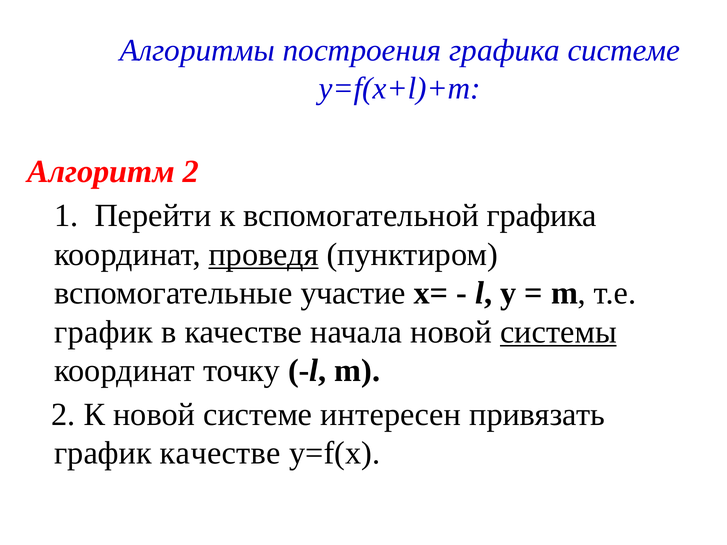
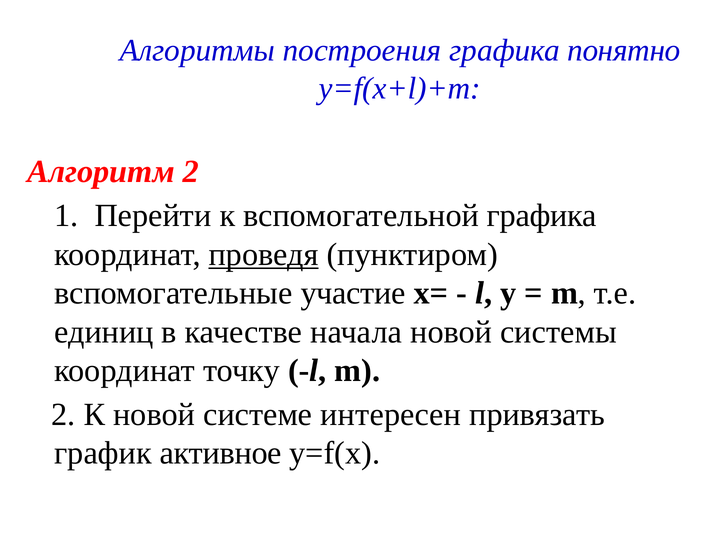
графика системе: системе -> понятно (624, 51)
график: график -> единиц (104, 332)
системы underline: present -> none (558, 332)
график качестве: качестве -> активное (221, 453)
